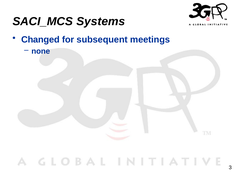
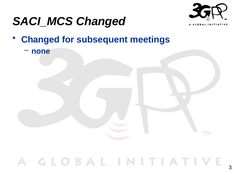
SACI_MCS Systems: Systems -> Changed (101, 21)
